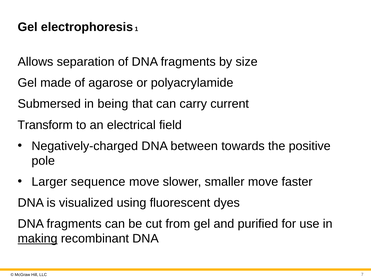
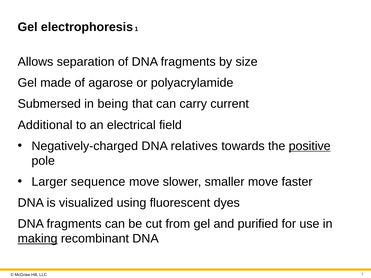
Transform: Transform -> Additional (45, 125)
between: between -> relatives (194, 146)
positive underline: none -> present (310, 146)
